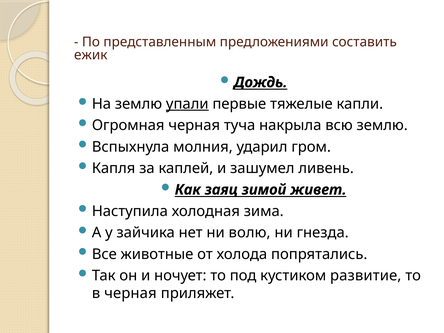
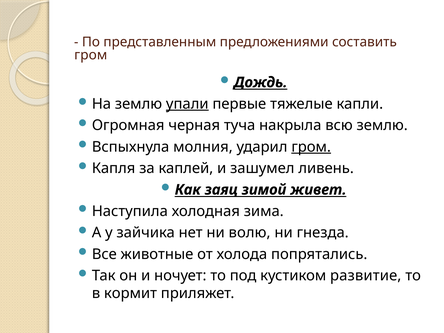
ежик: ежик -> гром (91, 55)
гром underline: none -> present (311, 147)
в черная: черная -> кормит (130, 293)
